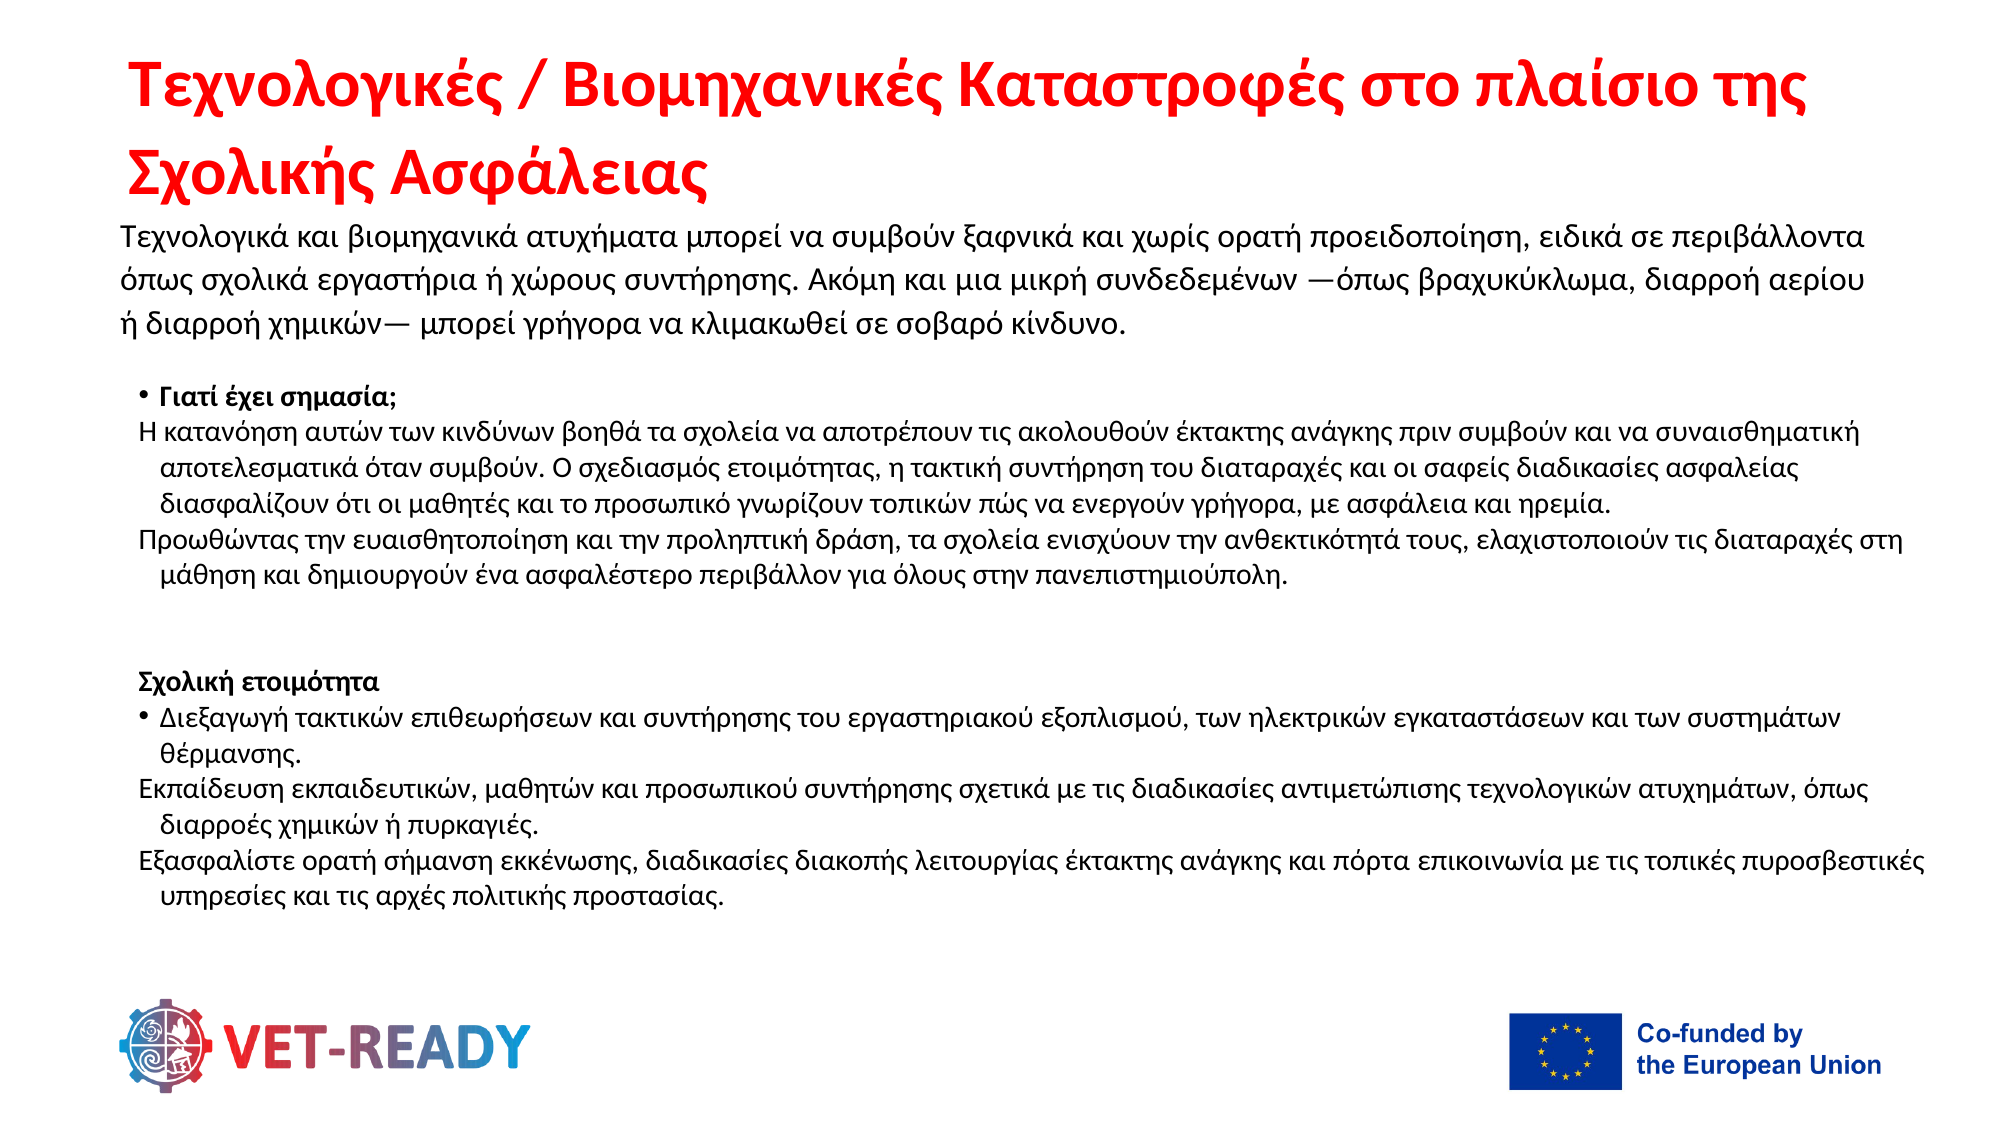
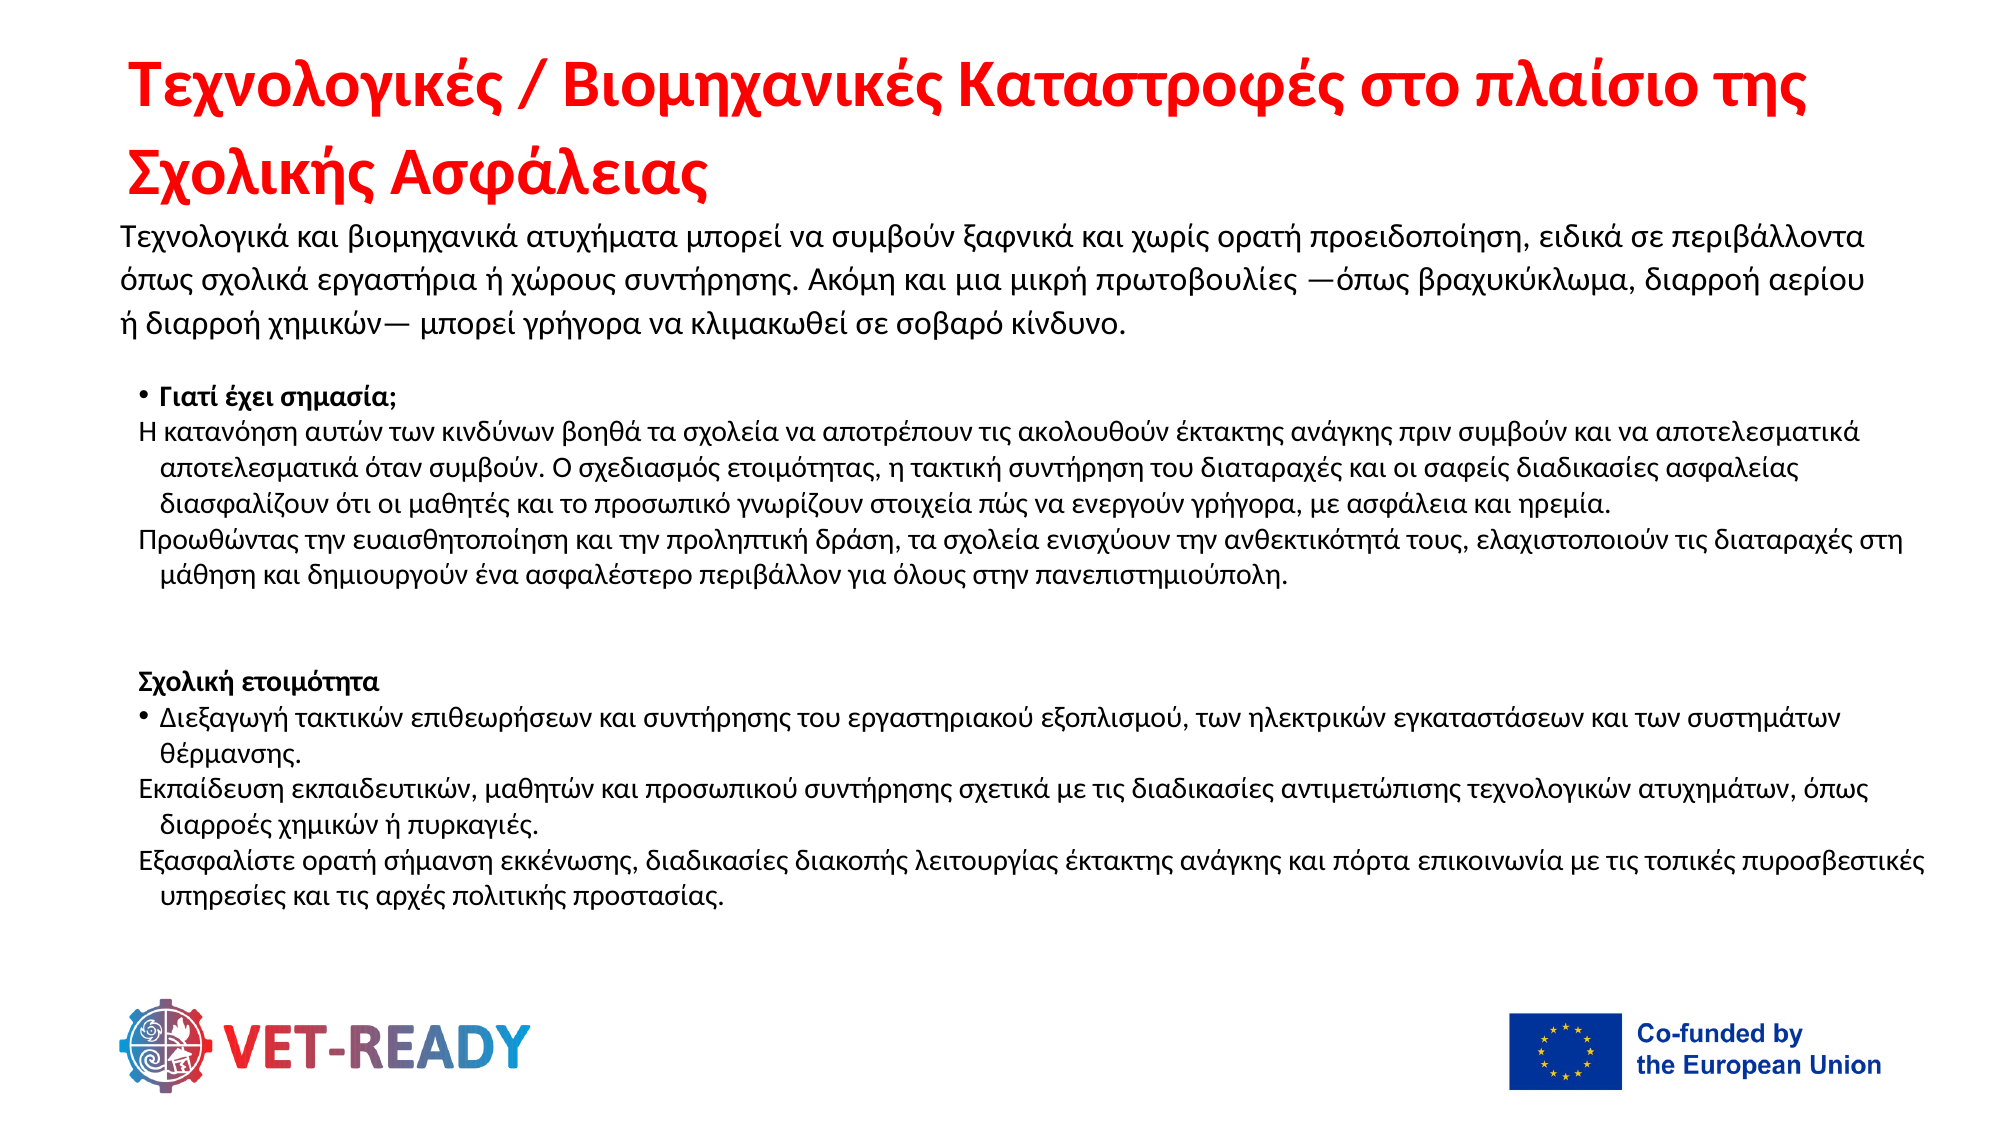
συνδεδεμένων: συνδεδεμένων -> πρωτοβουλίες (1197, 280)
να συναισθηματική: συναισθηματική -> αποτελεσματικά (1758, 432)
τοπικών: τοπικών -> στοιχεία (921, 504)
